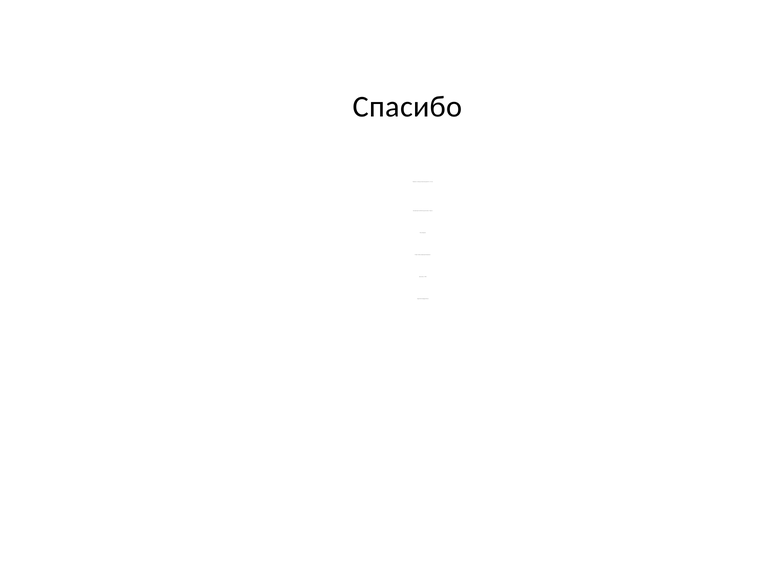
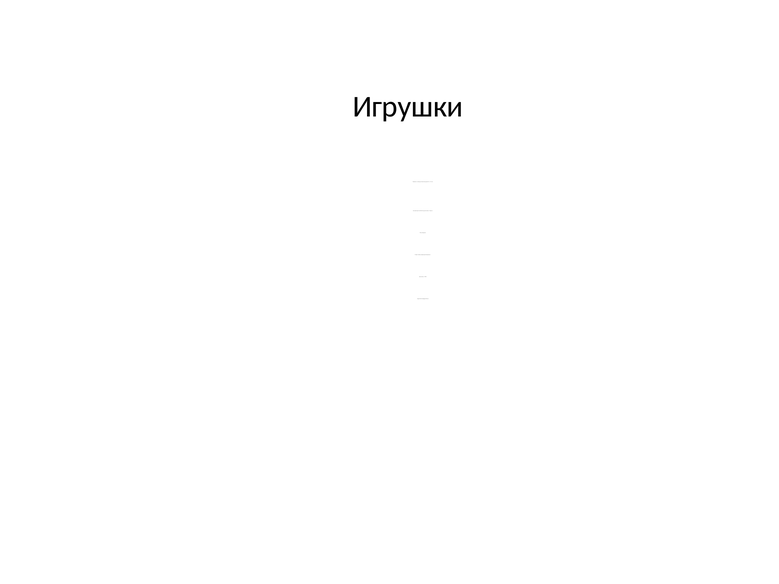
Спасибо: Спасибо -> Игрушки (408, 107)
